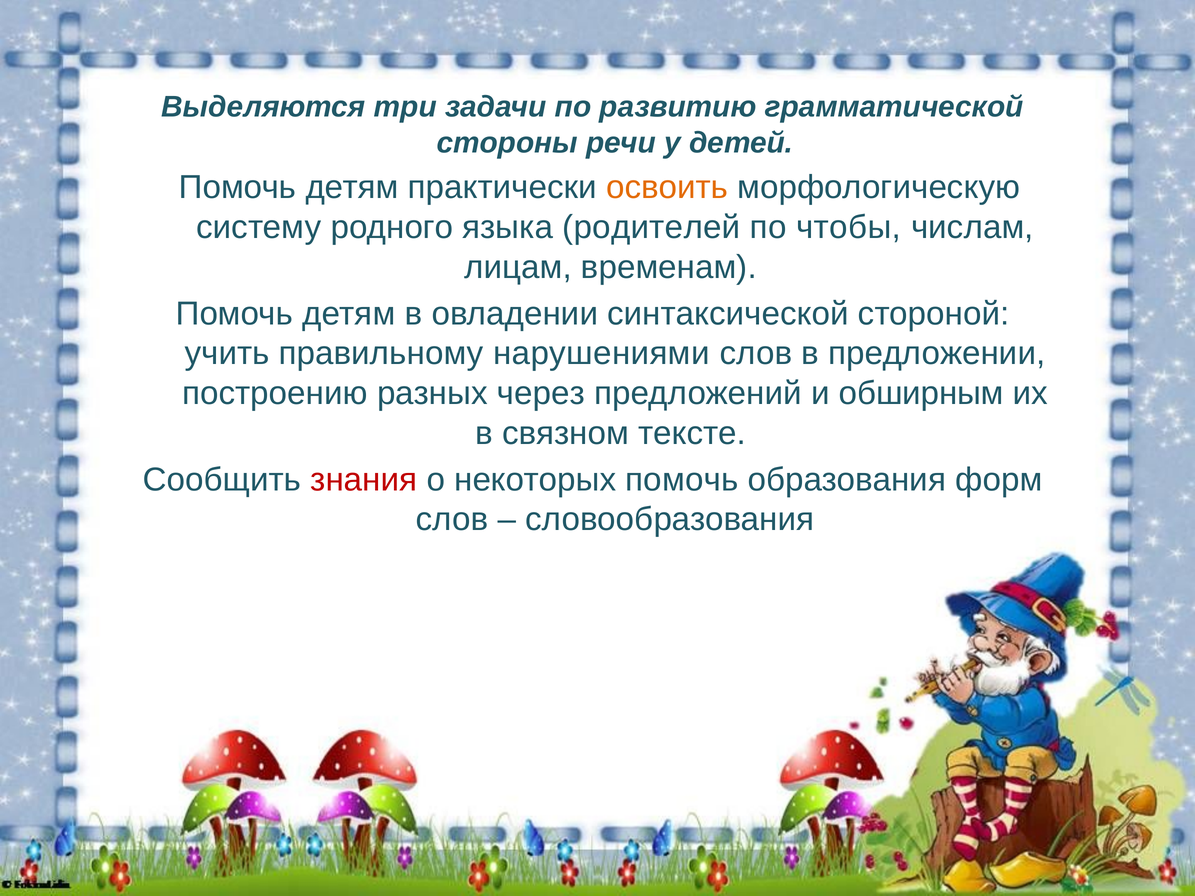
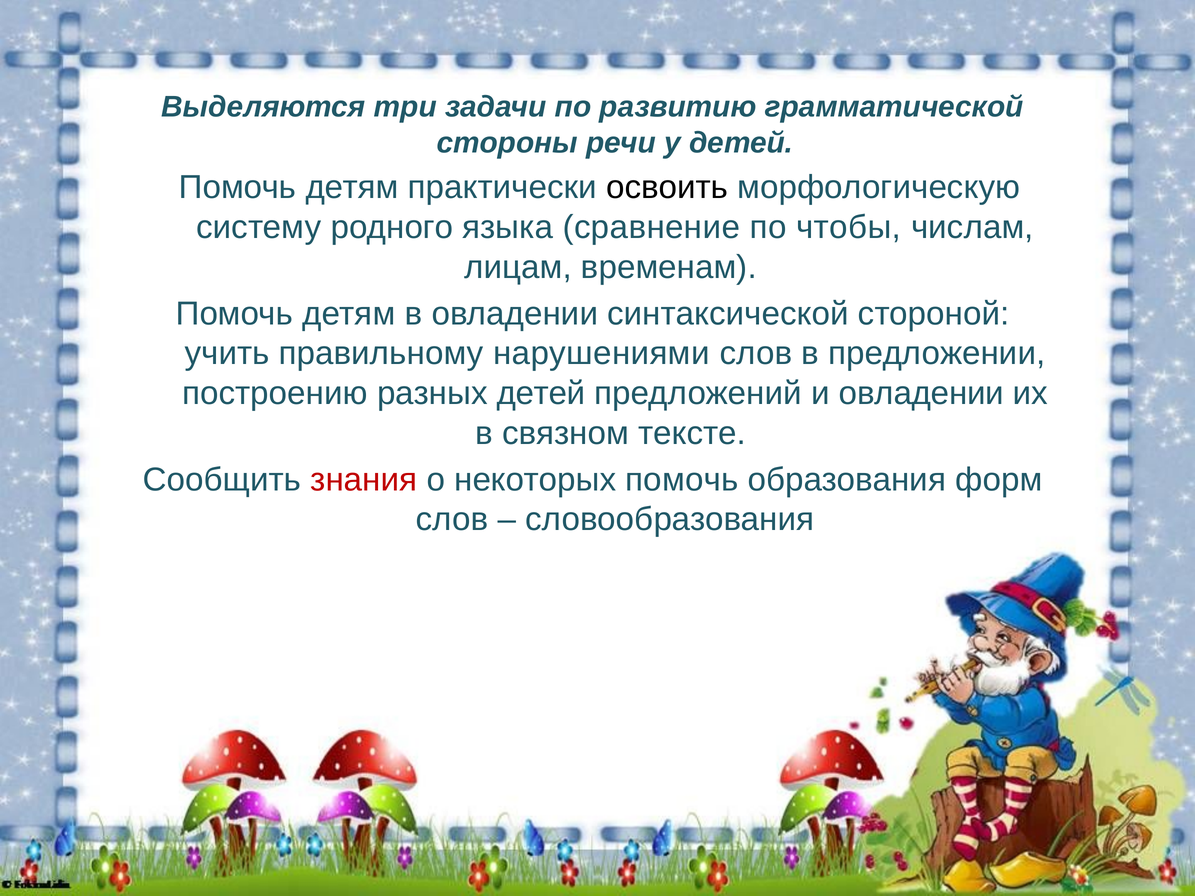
освоить colour: orange -> black (667, 188)
родителей: родителей -> сравнение (651, 227)
разных через: через -> детей (541, 393)
и обширным: обширным -> овладении (921, 393)
